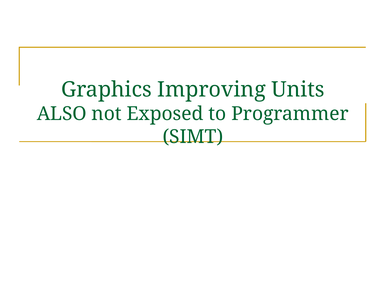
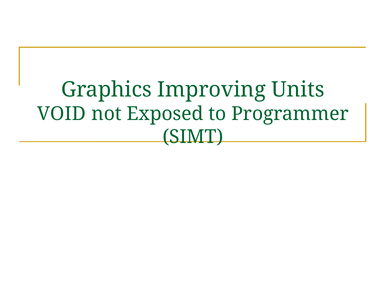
ALSO: ALSO -> VOID (62, 114)
